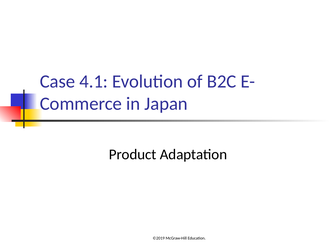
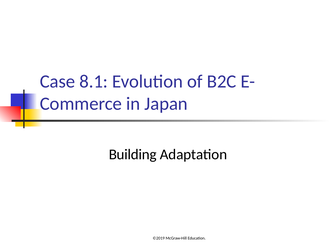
4.1: 4.1 -> 8.1 (94, 81)
Product: Product -> Building (133, 154)
